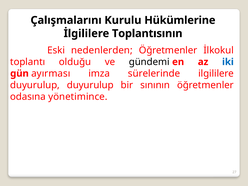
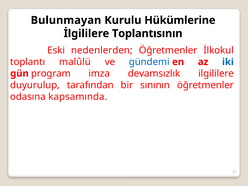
Çalışmalarını: Çalışmalarını -> Bulunmayan (66, 20)
olduğu: olduğu -> malûlü (75, 62)
gündemi colour: black -> blue (149, 62)
ayırması: ayırması -> program (51, 73)
sürelerinde: sürelerinde -> devamsızlık (154, 73)
duyurulup duyurulup: duyurulup -> tarafından (90, 85)
yönetimince: yönetimince -> kapsamında (78, 97)
